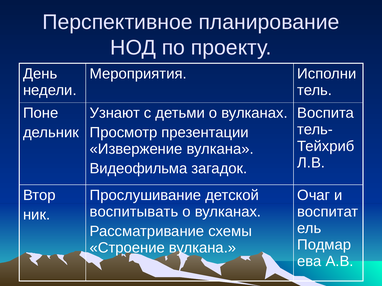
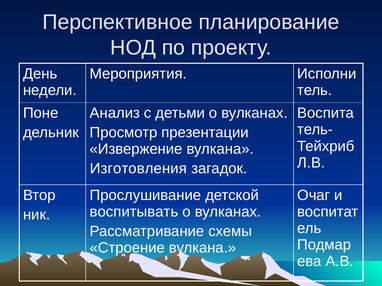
Узнают: Узнают -> Анализ (115, 113)
Видеофильма: Видеофильма -> Изготовления (138, 169)
